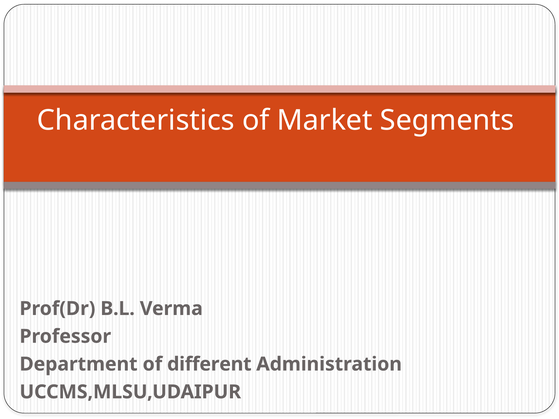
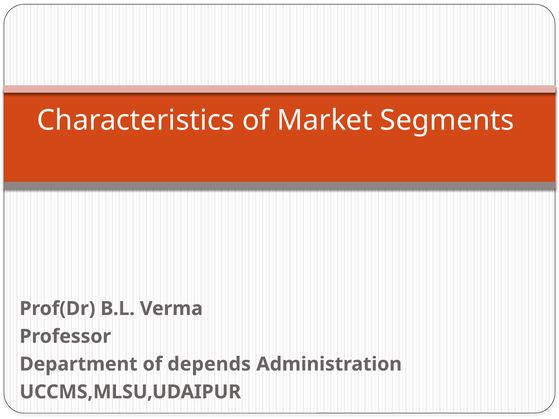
different: different -> depends (209, 364)
